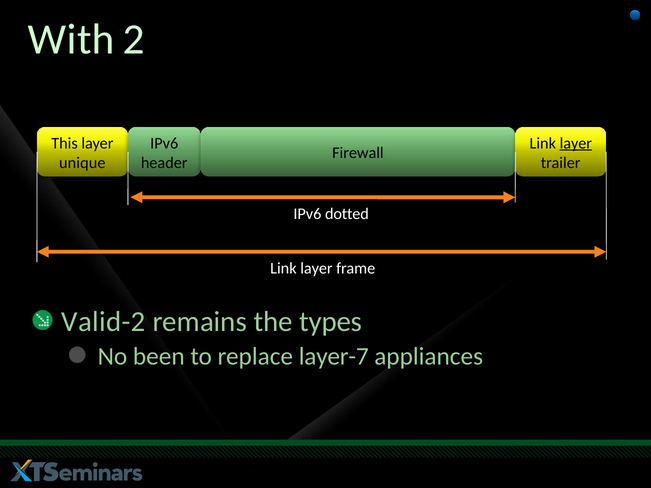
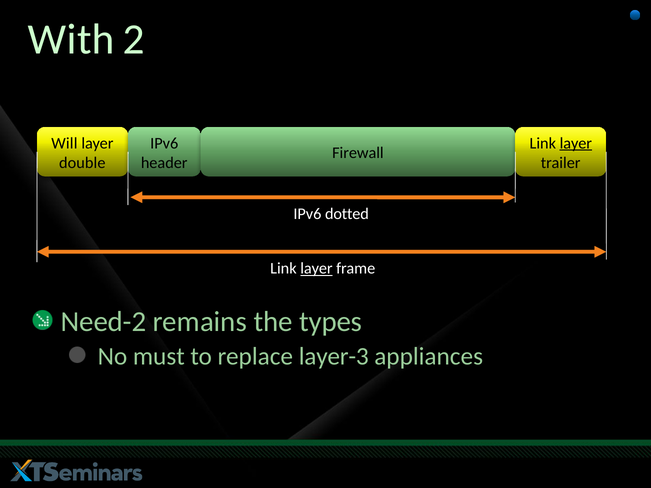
This: This -> Will (64, 143)
unique: unique -> double (82, 163)
layer underline: none -> present (316, 269)
Valid-2: Valid-2 -> Need-2 (104, 322)
been: been -> must (159, 356)
layer-7: layer-7 -> layer-3 (334, 356)
